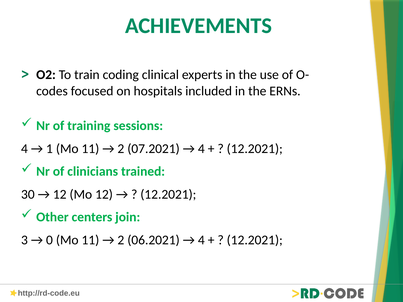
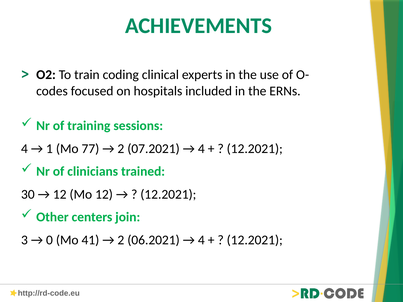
1 Mo 11: 11 -> 77 (90, 149)
0 Mo 11: 11 -> 41 (90, 240)
